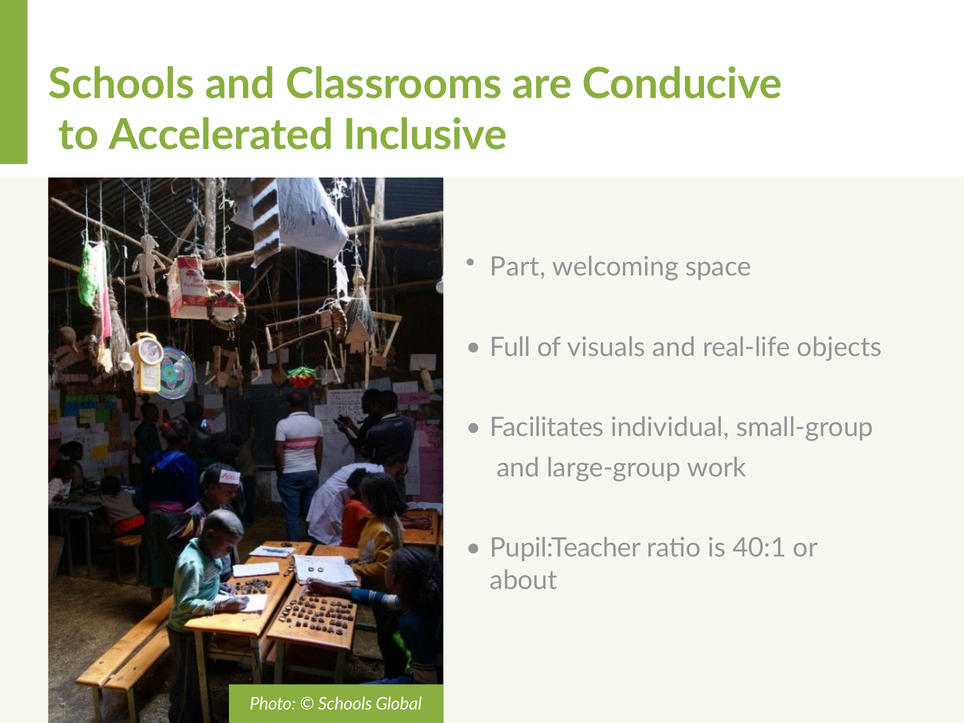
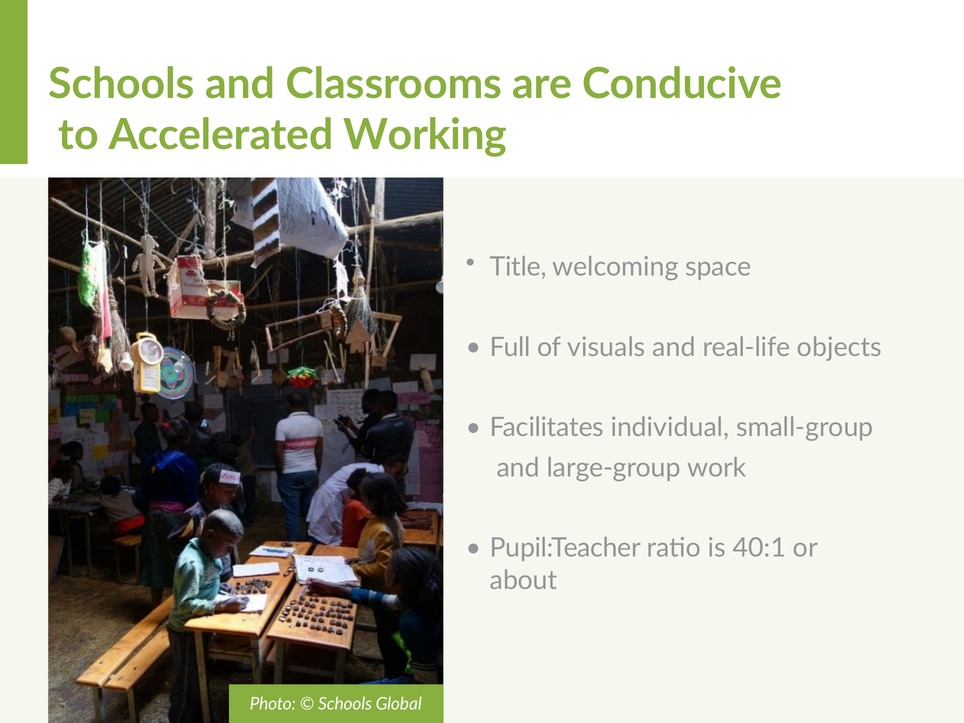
Inclusive: Inclusive -> Working (425, 135)
Part: Part -> Title (518, 267)
